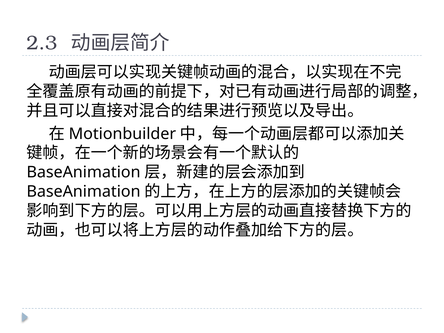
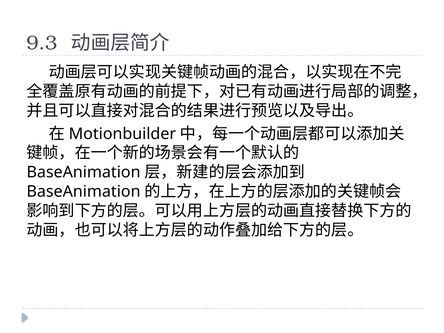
2.3: 2.3 -> 9.3 (42, 43)
